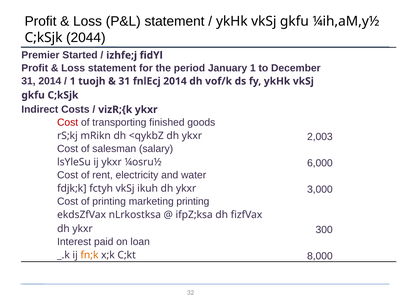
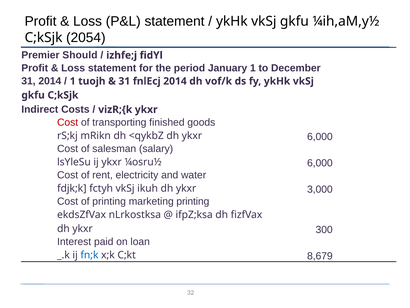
2044: 2044 -> 2054 (86, 38)
Started: Started -> Should (80, 55)
2,003: 2,003 -> 6,000 (320, 137)
8,000: 8,000 -> 8,679 (320, 256)
fn;k colour: orange -> blue (89, 255)
